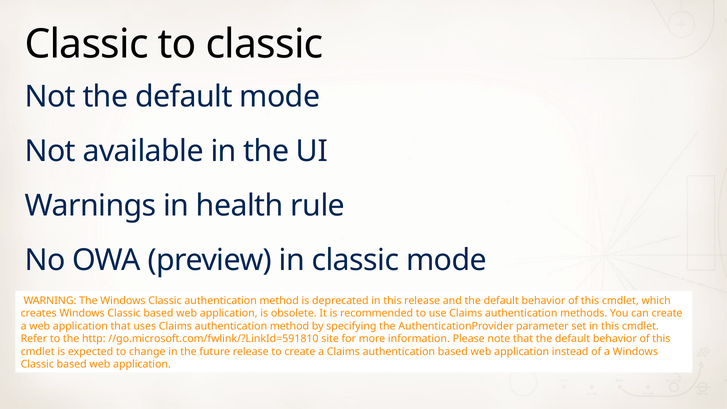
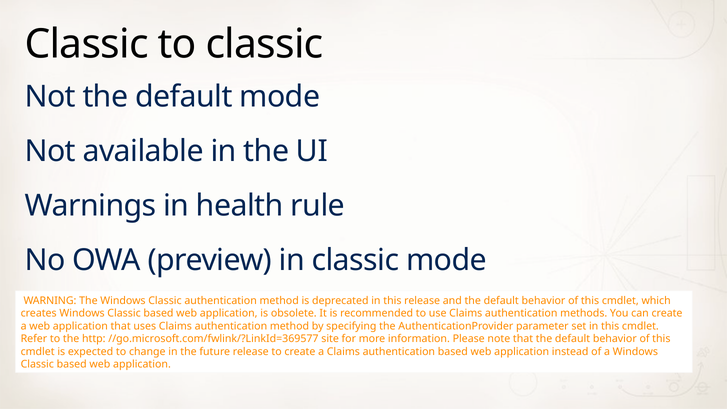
//go.microsoft.com/fwlink/?LinkId=591810: //go.microsoft.com/fwlink/?LinkId=591810 -> //go.microsoft.com/fwlink/?LinkId=369577 (213, 339)
